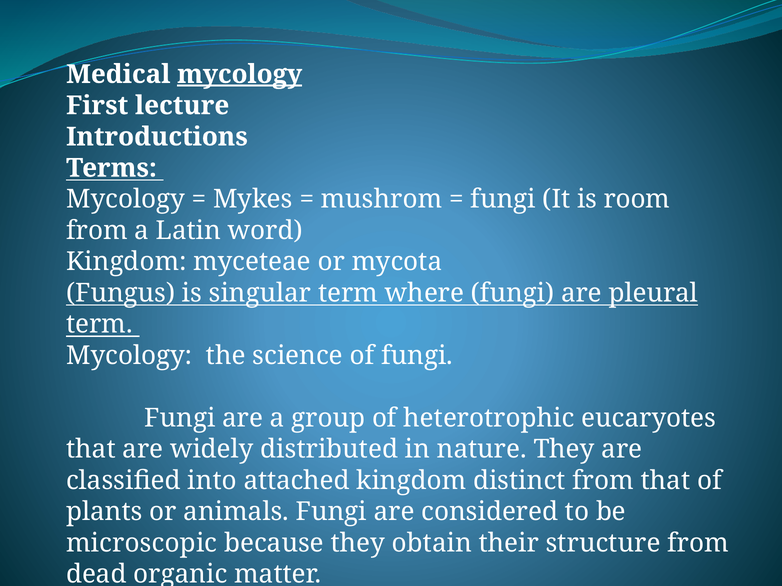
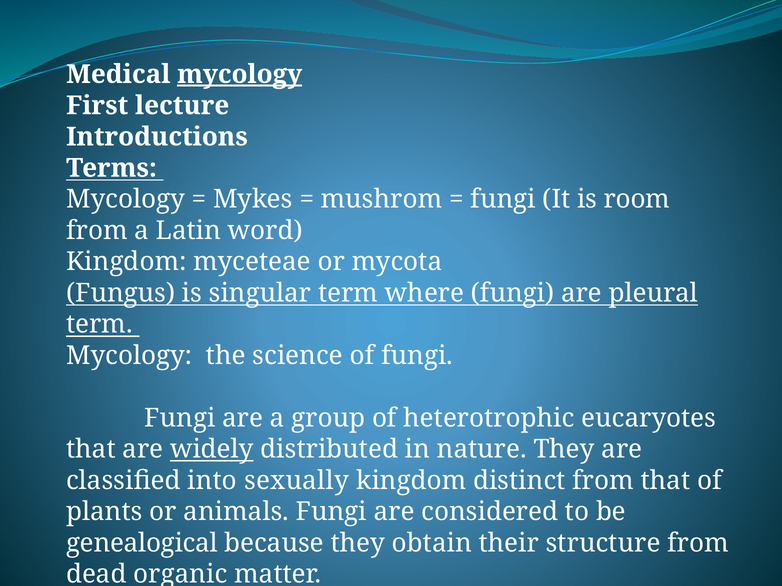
widely underline: none -> present (212, 450)
attached: attached -> sexually (296, 481)
microscopic: microscopic -> genealogical (142, 544)
